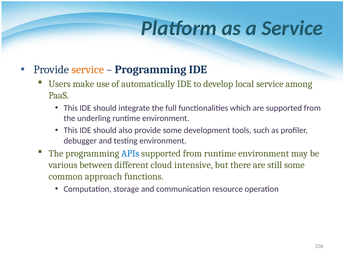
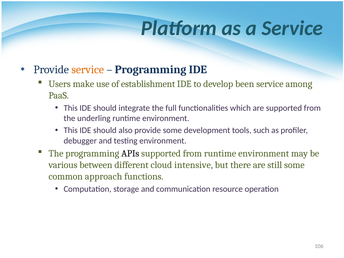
automatically: automatically -> establishment (148, 84)
local: local -> been (245, 84)
APIs colour: blue -> black (130, 154)
